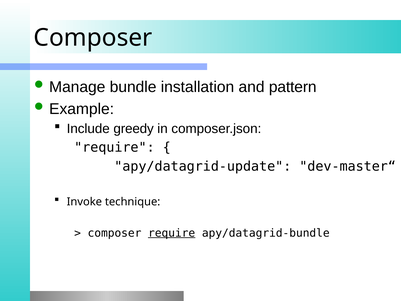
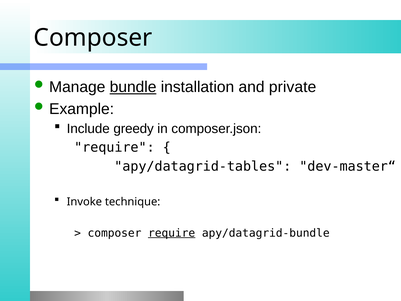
bundle underline: none -> present (133, 87)
pattern: pattern -> private (293, 87)
apy/datagrid-update: apy/datagrid-update -> apy/datagrid-tables (203, 166)
